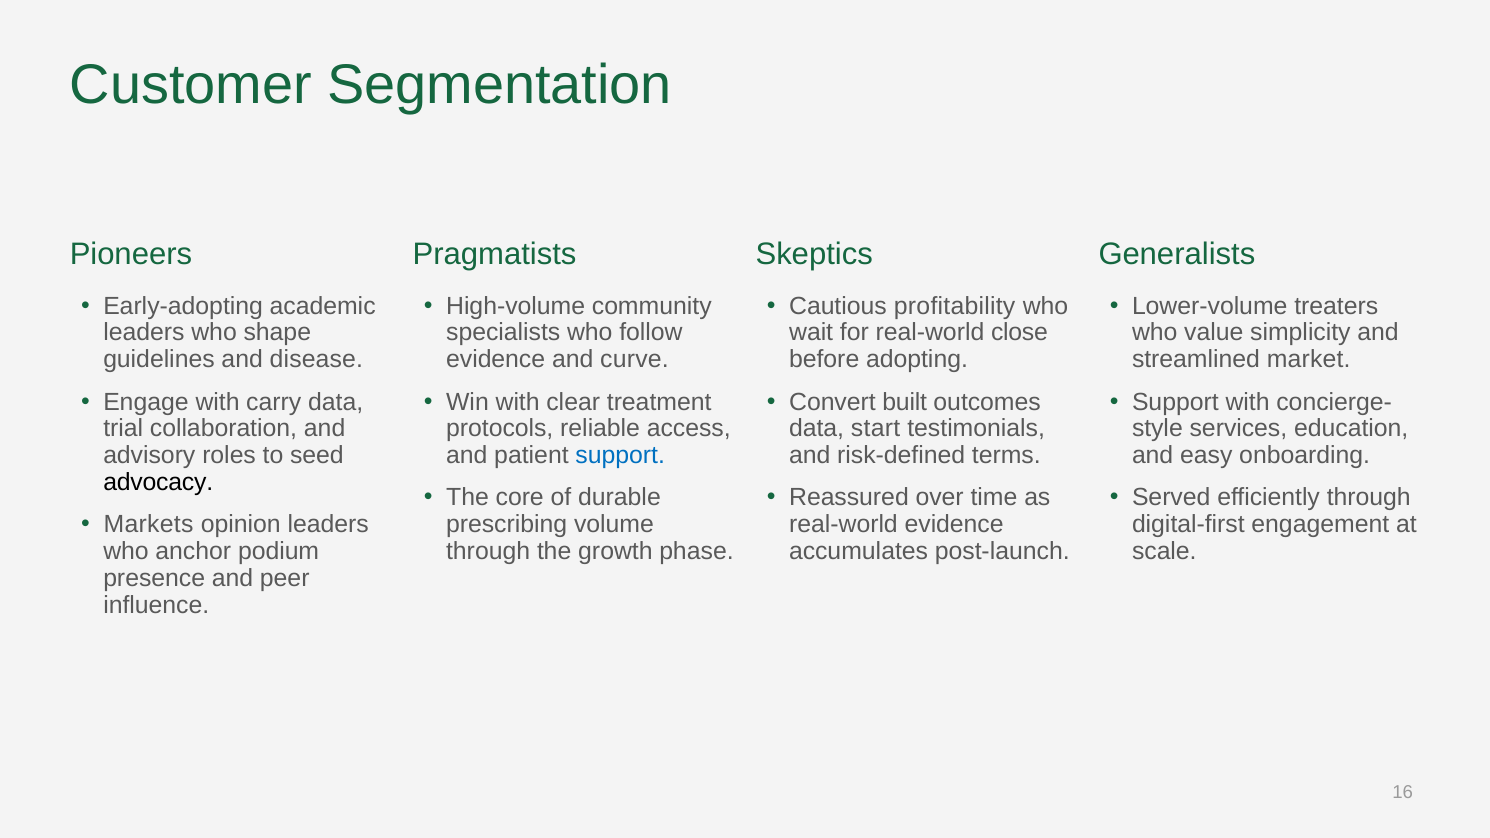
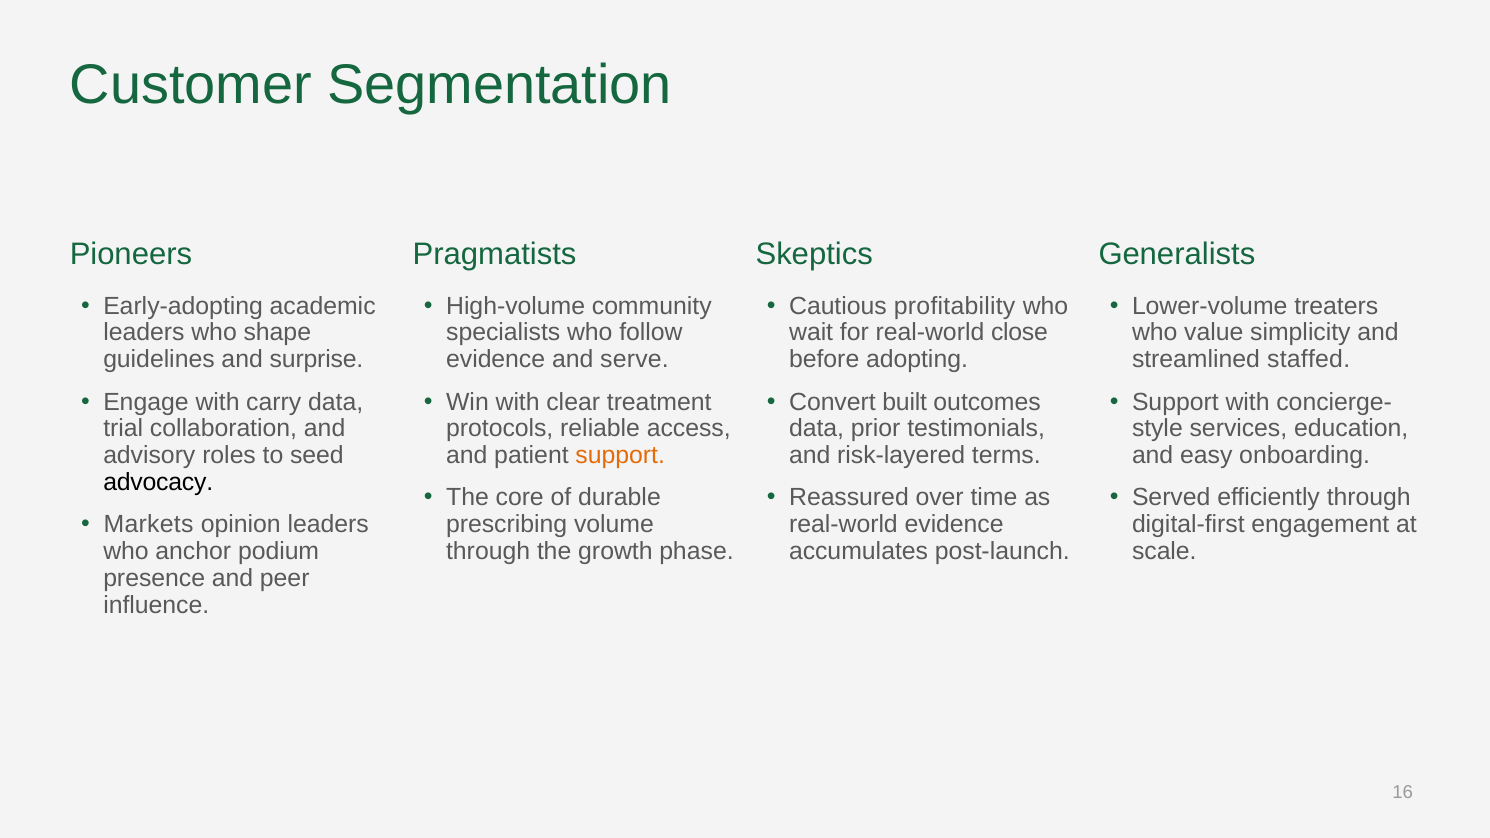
disease: disease -> surprise (317, 360)
curve: curve -> serve (634, 360)
market: market -> staffed (1309, 360)
start: start -> prior (876, 429)
support colour: blue -> orange (620, 456)
risk-defined: risk-defined -> risk-layered (901, 456)
